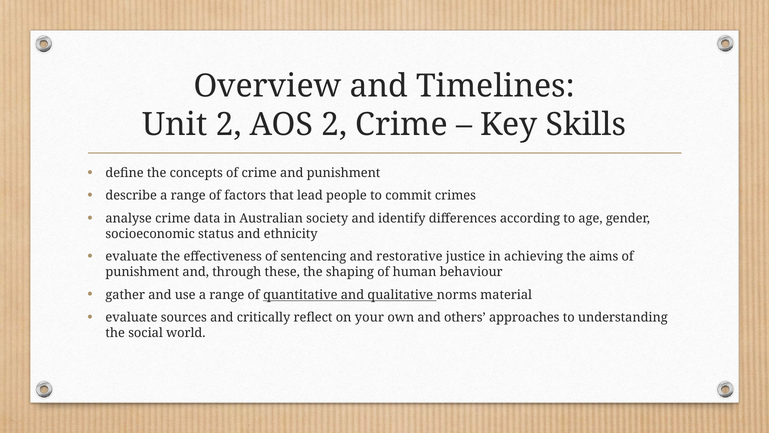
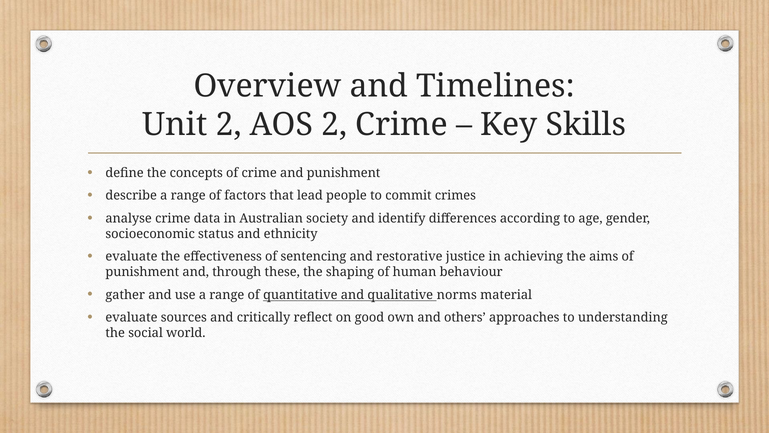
your: your -> good (369, 317)
